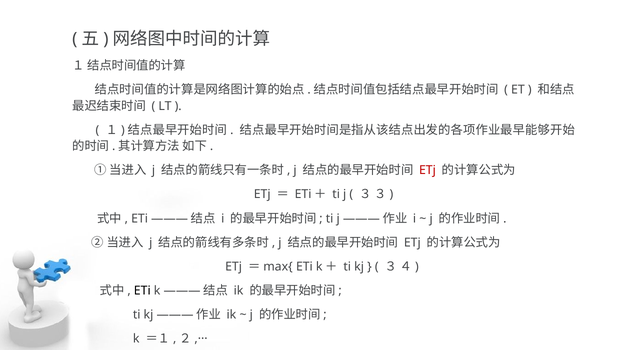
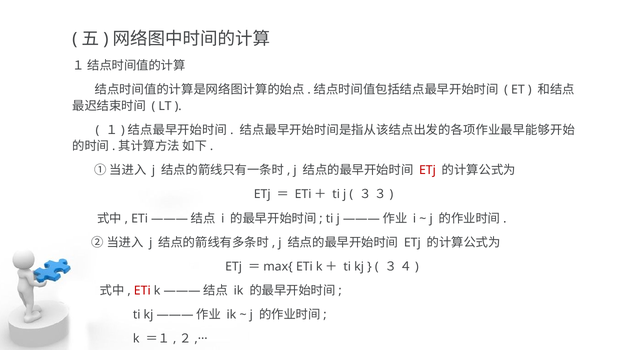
ETi colour: black -> red (142, 290)
